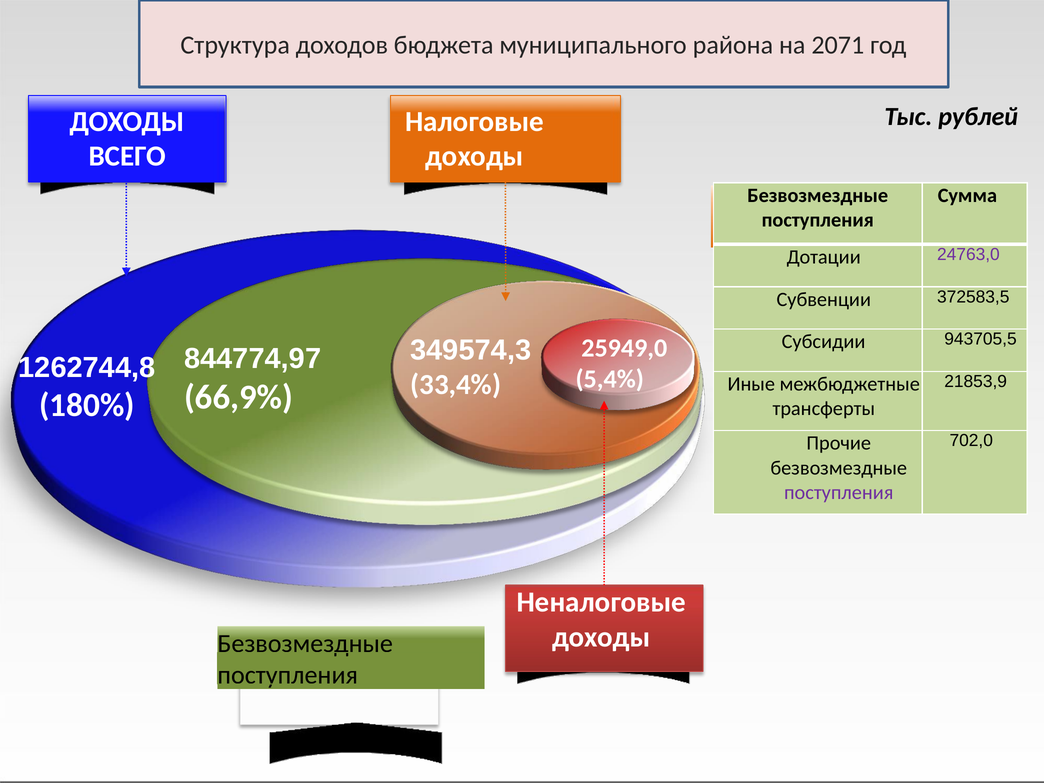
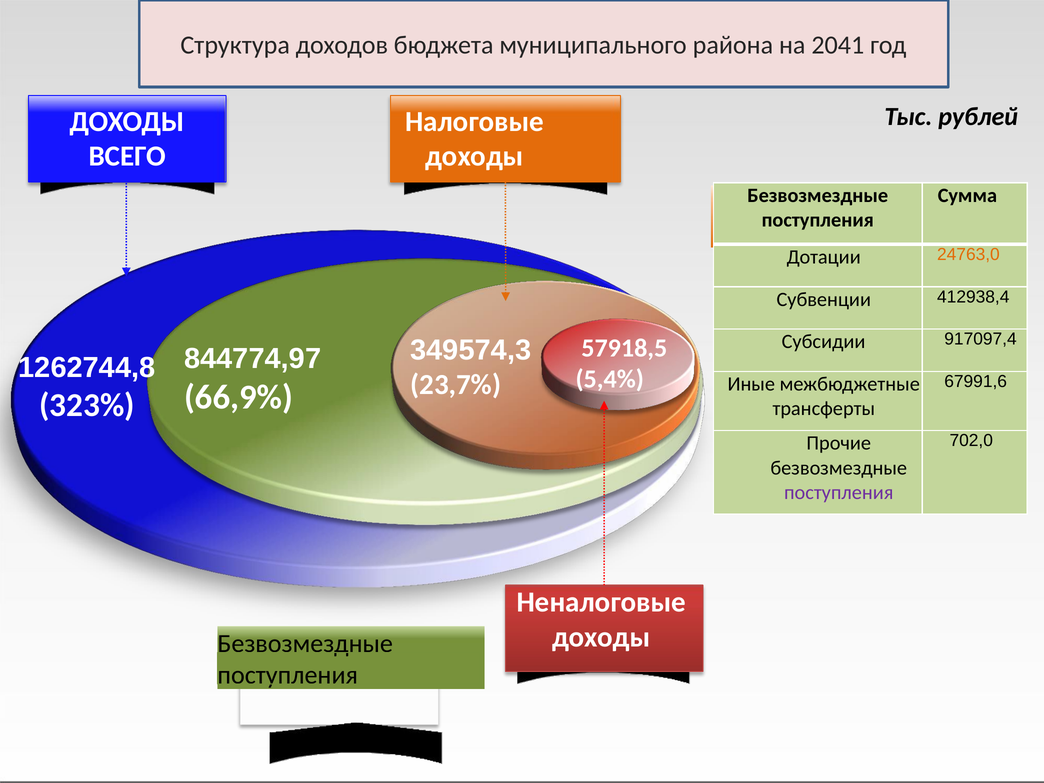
2071: 2071 -> 2041 (838, 45)
24763,0 colour: purple -> orange (968, 254)
372583,5: 372583,5 -> 412938,4 (973, 297)
943705,5: 943705,5 -> 917097,4 (981, 339)
25949,0: 25949,0 -> 57918,5 (624, 348)
33,4%: 33,4% -> 23,7% (456, 385)
21853,9: 21853,9 -> 67991,6 (976, 382)
180%: 180% -> 323% (87, 405)
